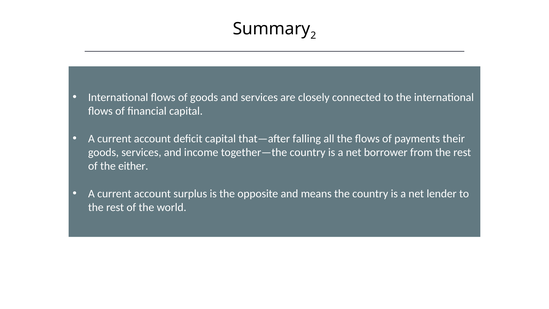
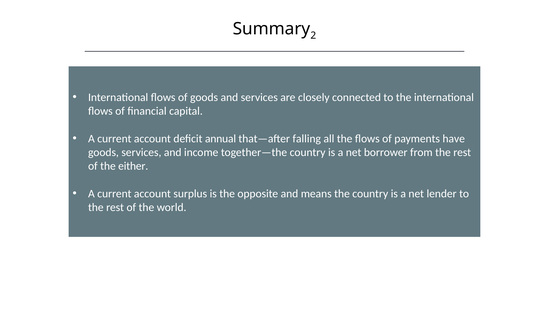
deficit capital: capital -> annual (221, 139)
their: their -> have (454, 139)
